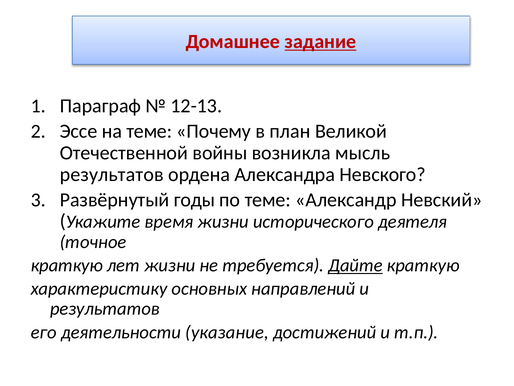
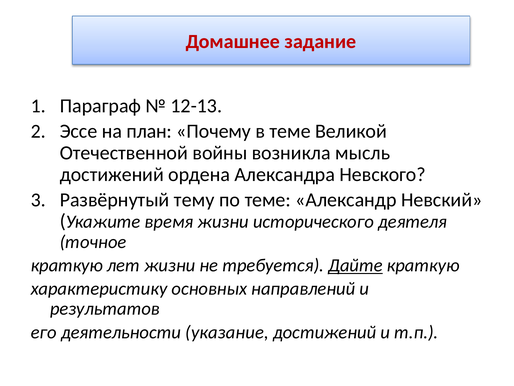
задание underline: present -> none (320, 42)
на теме: теме -> план (149, 131)
в план: план -> теме (290, 131)
результатов: результатов -> достижений (112, 174)
годы: годы -> тему (194, 199)
